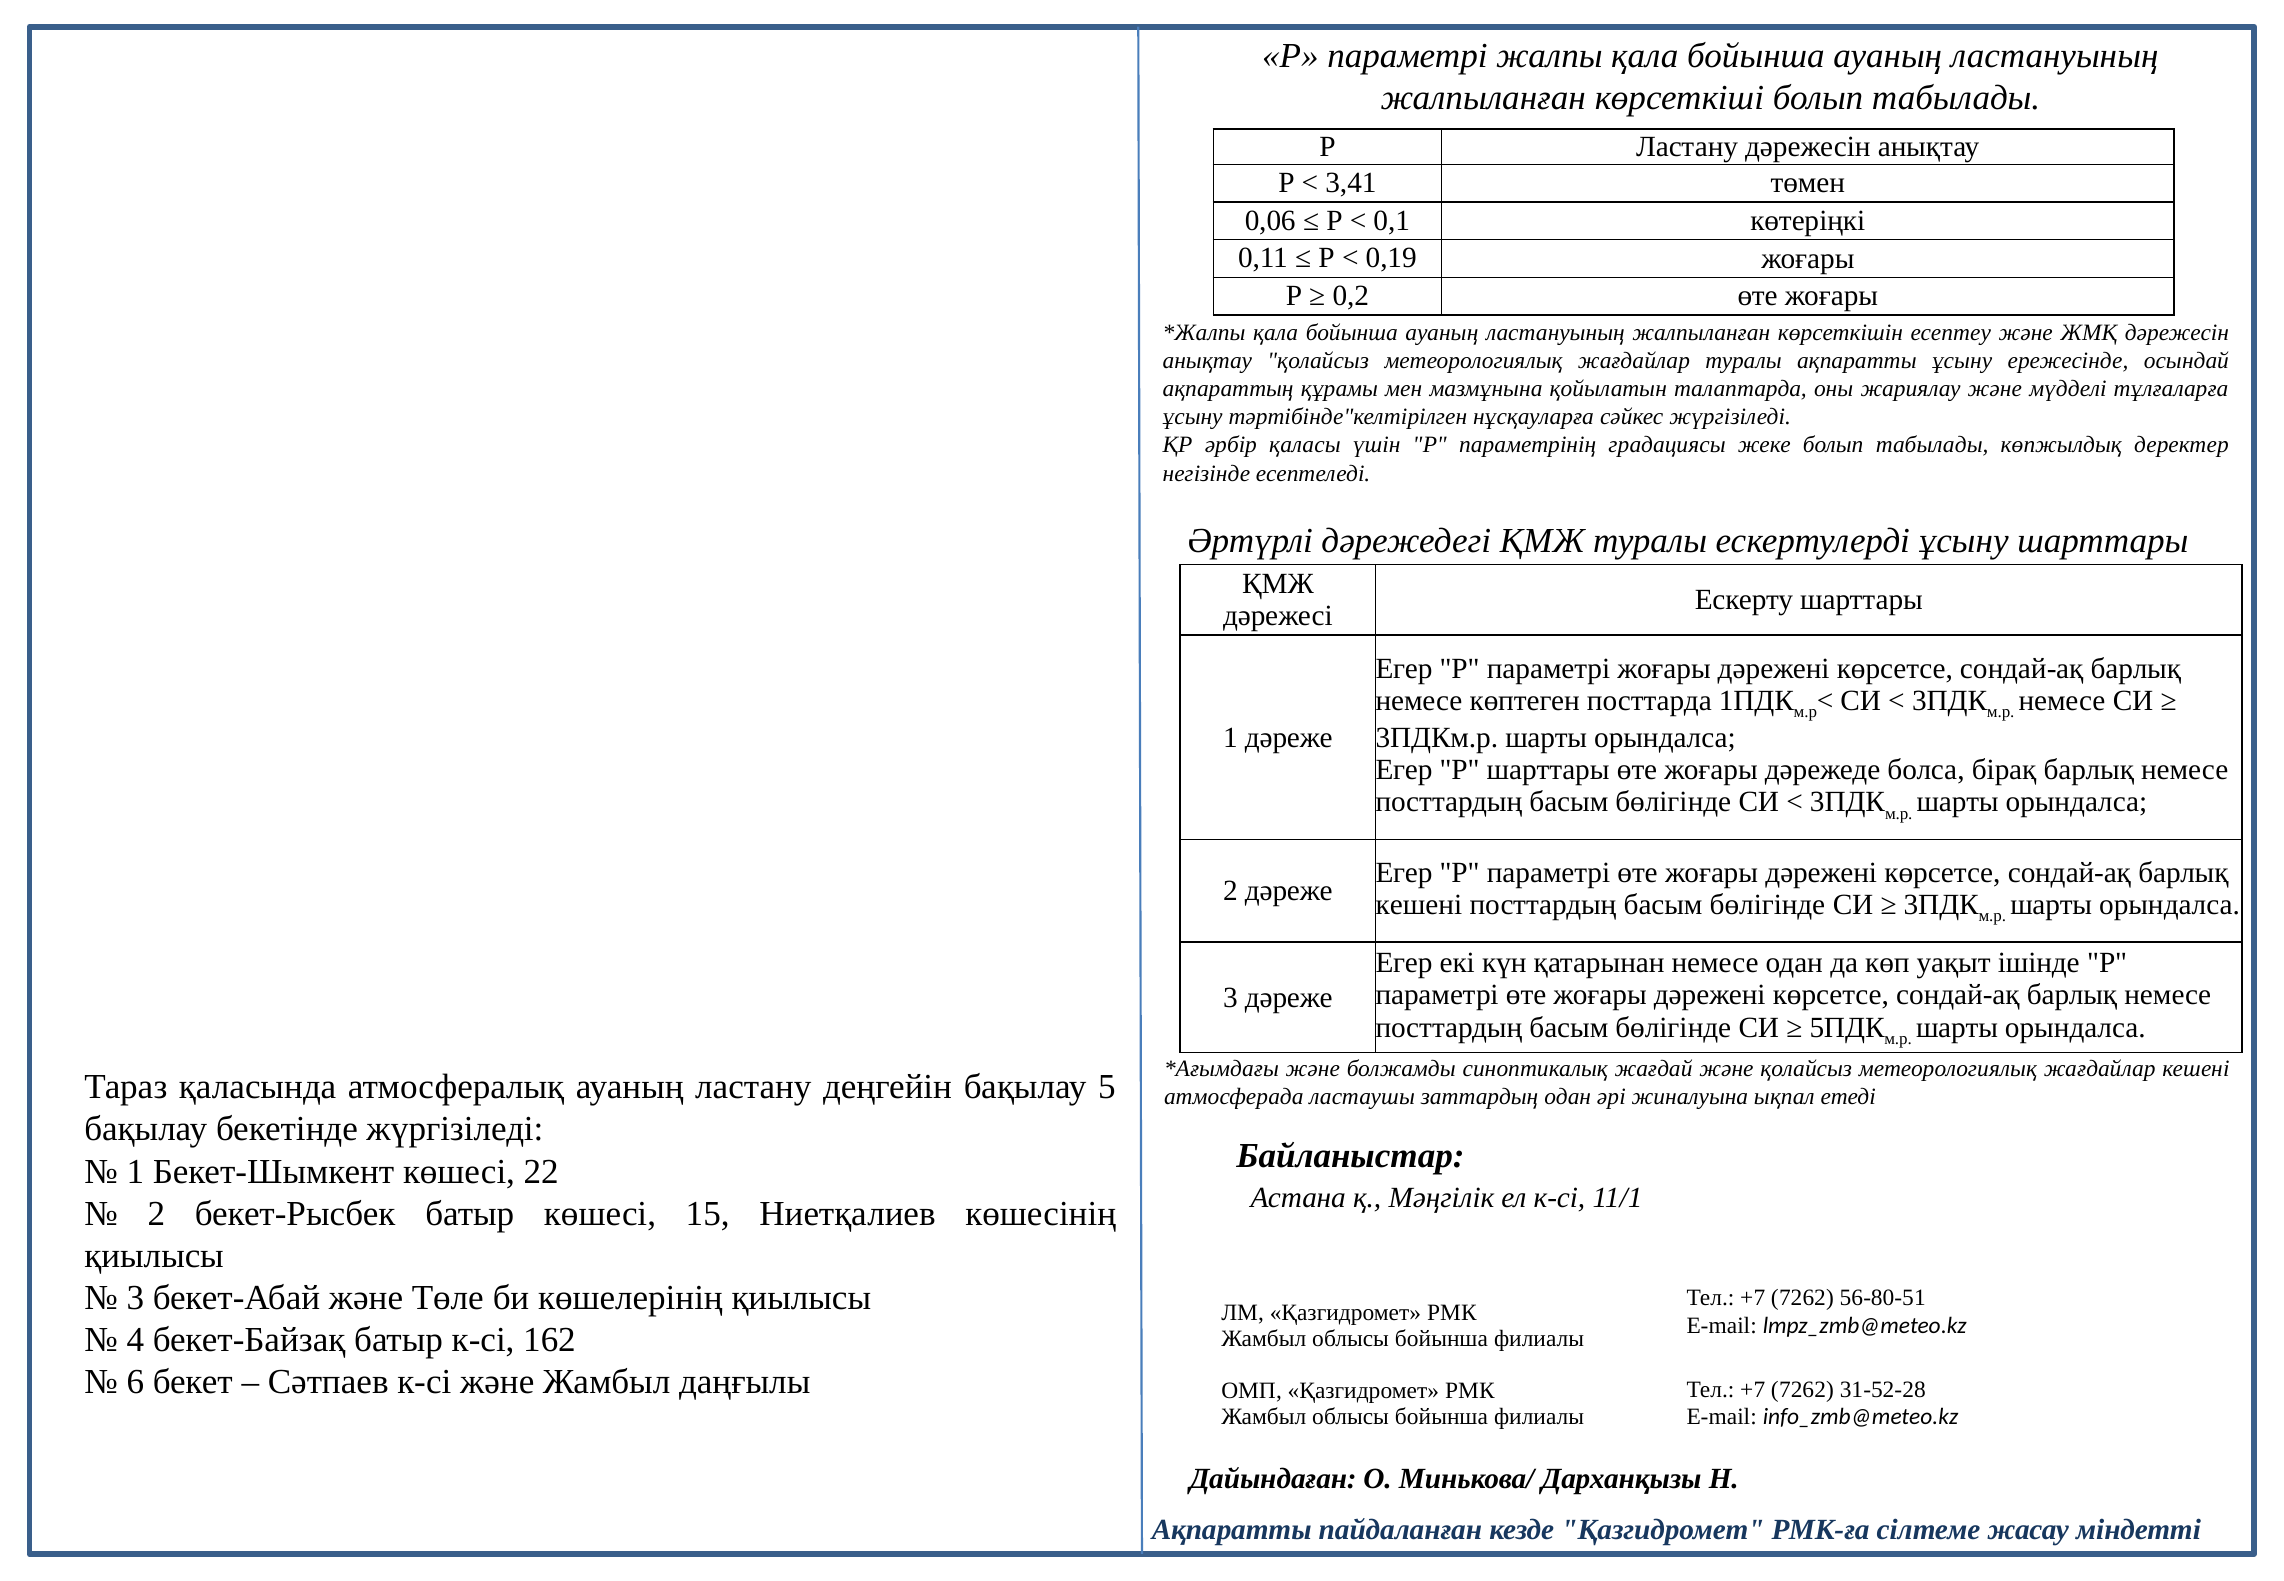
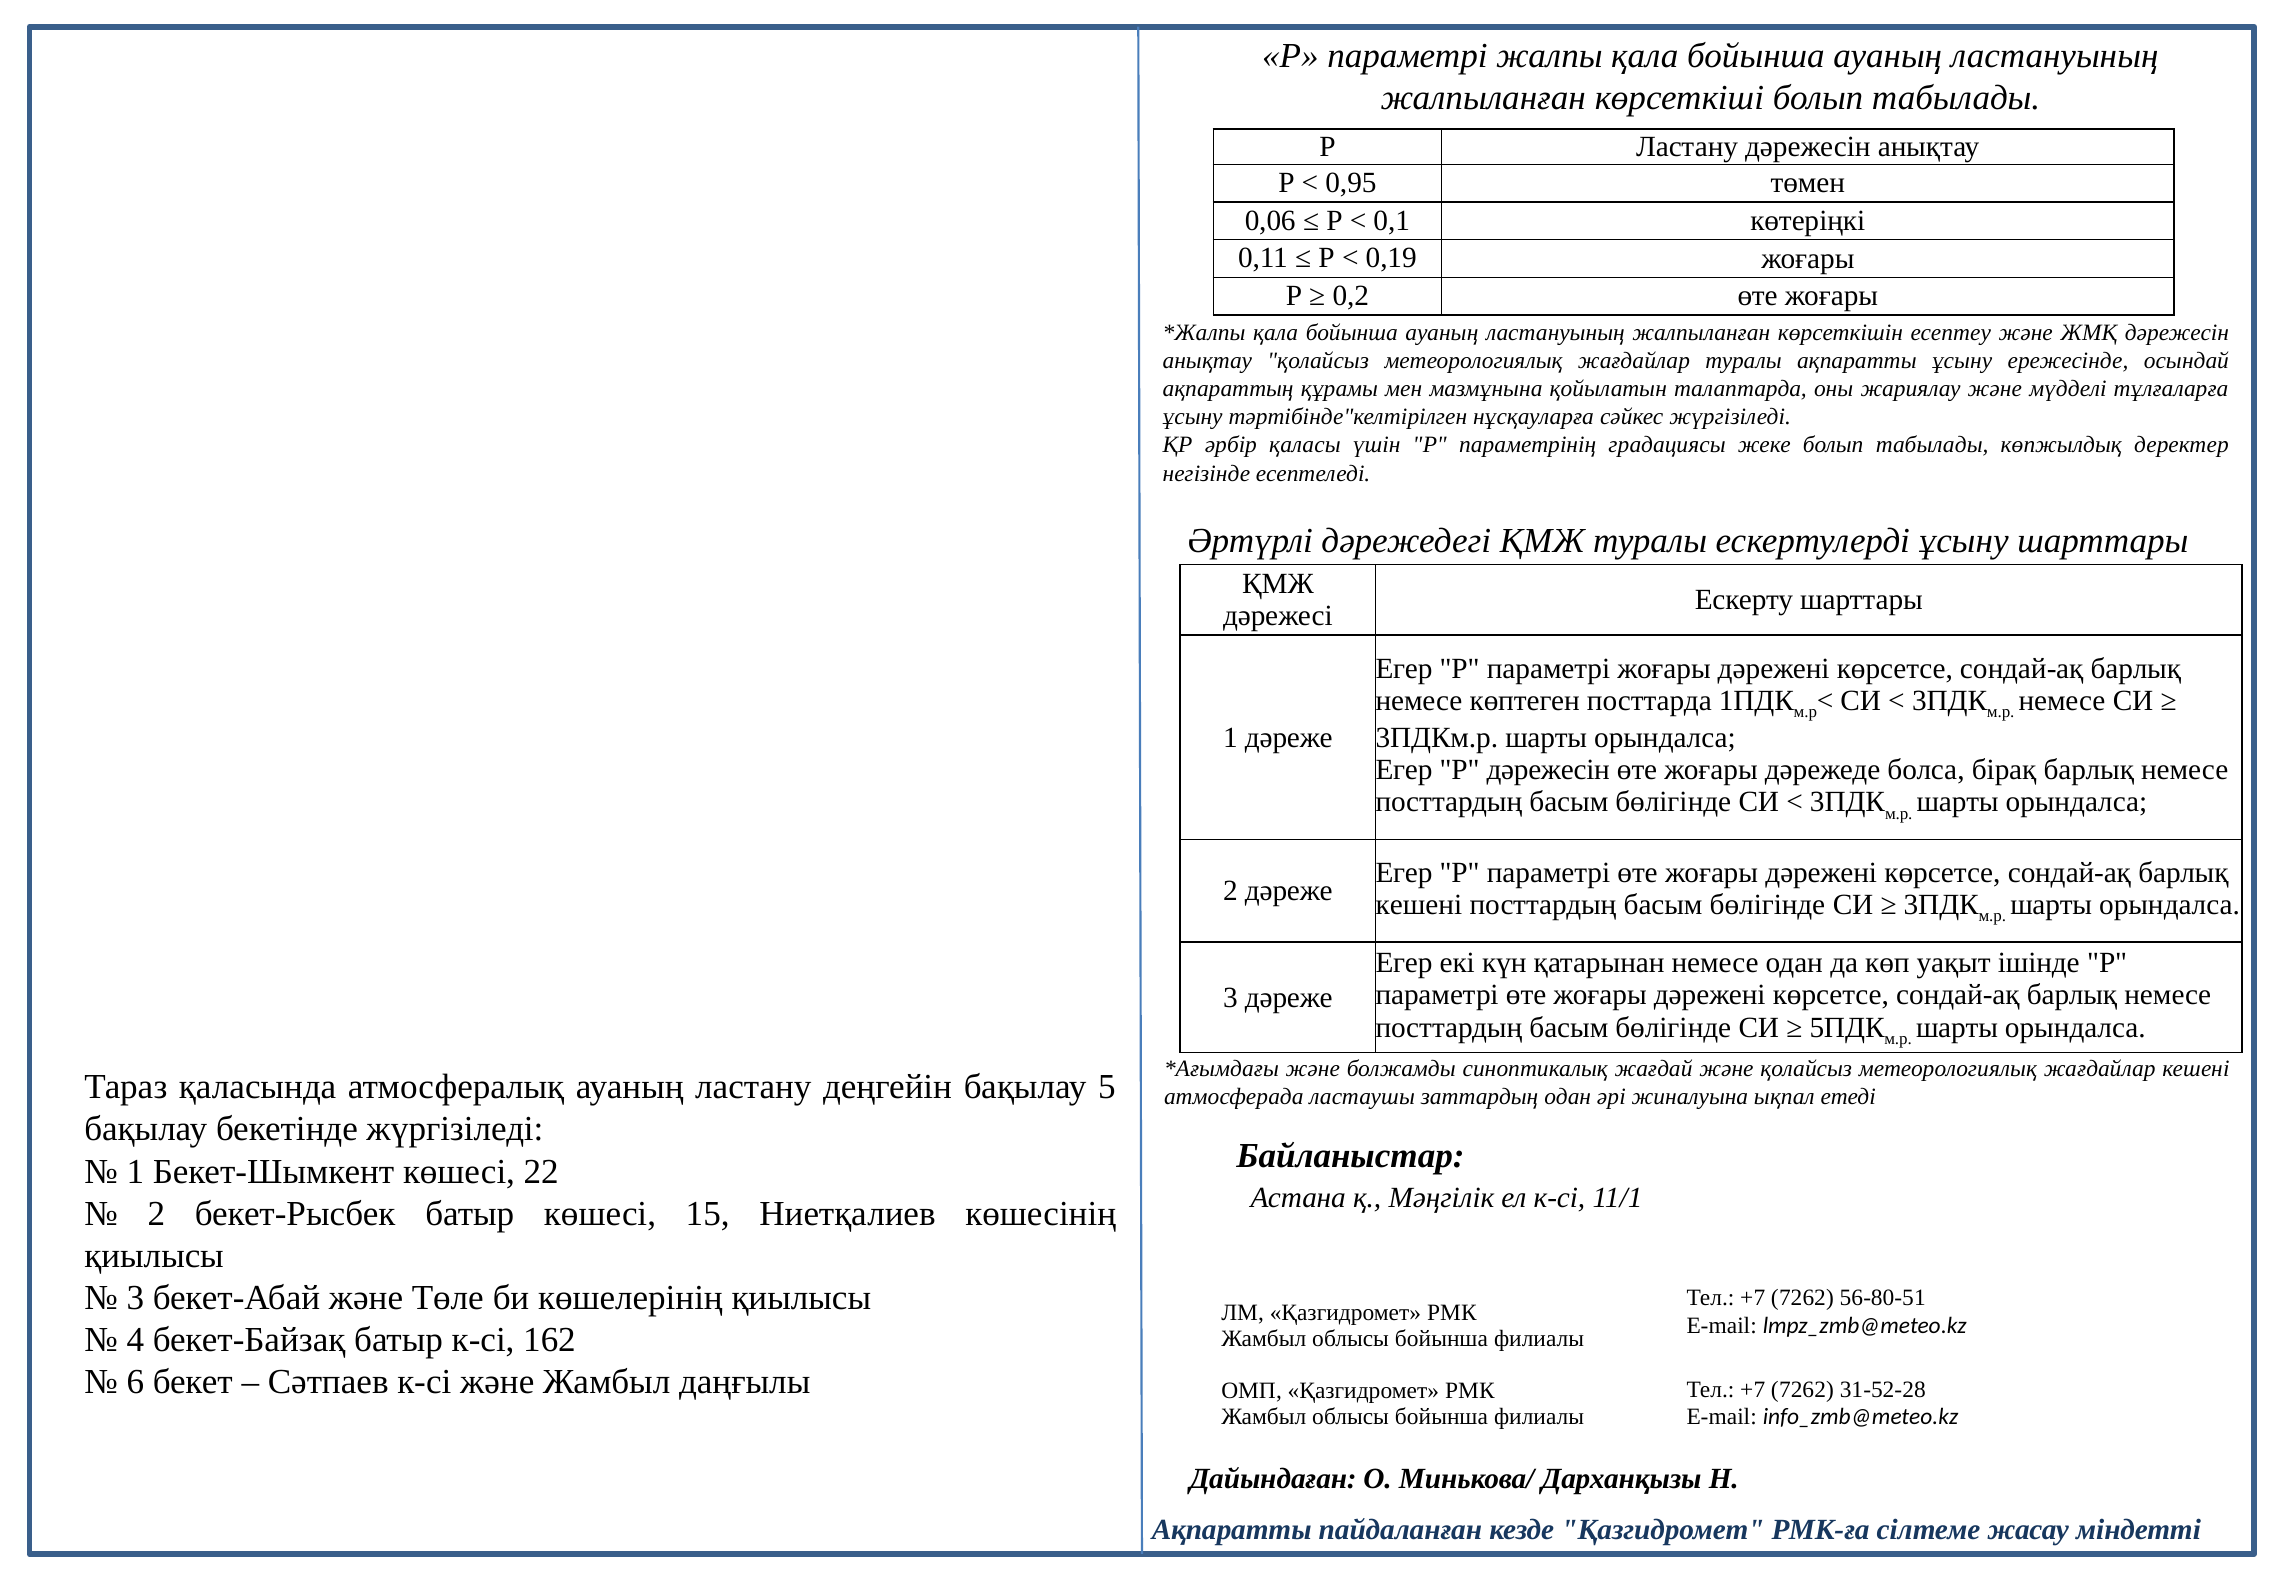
3,41: 3,41 -> 0,95 (1351, 183)
P шарттары: шарттары -> дәрежесін (1548, 770)
